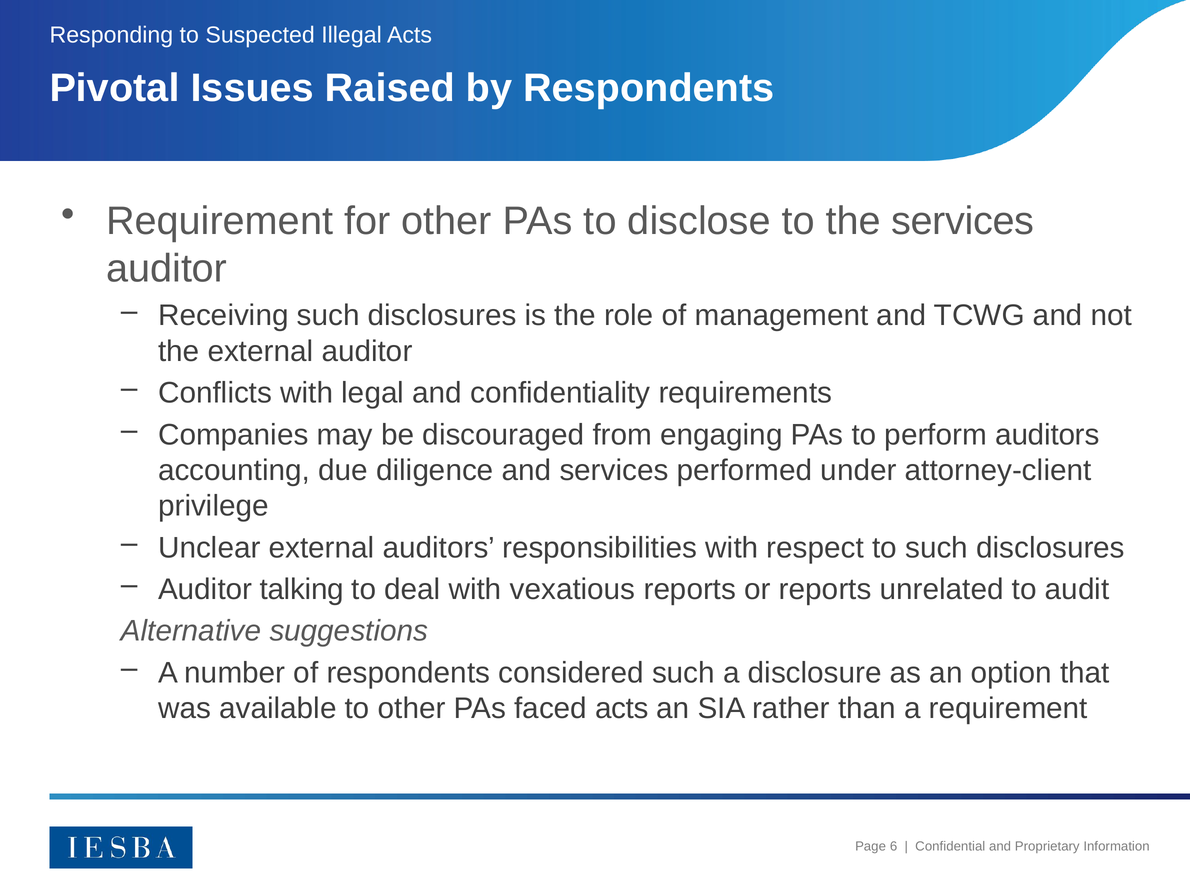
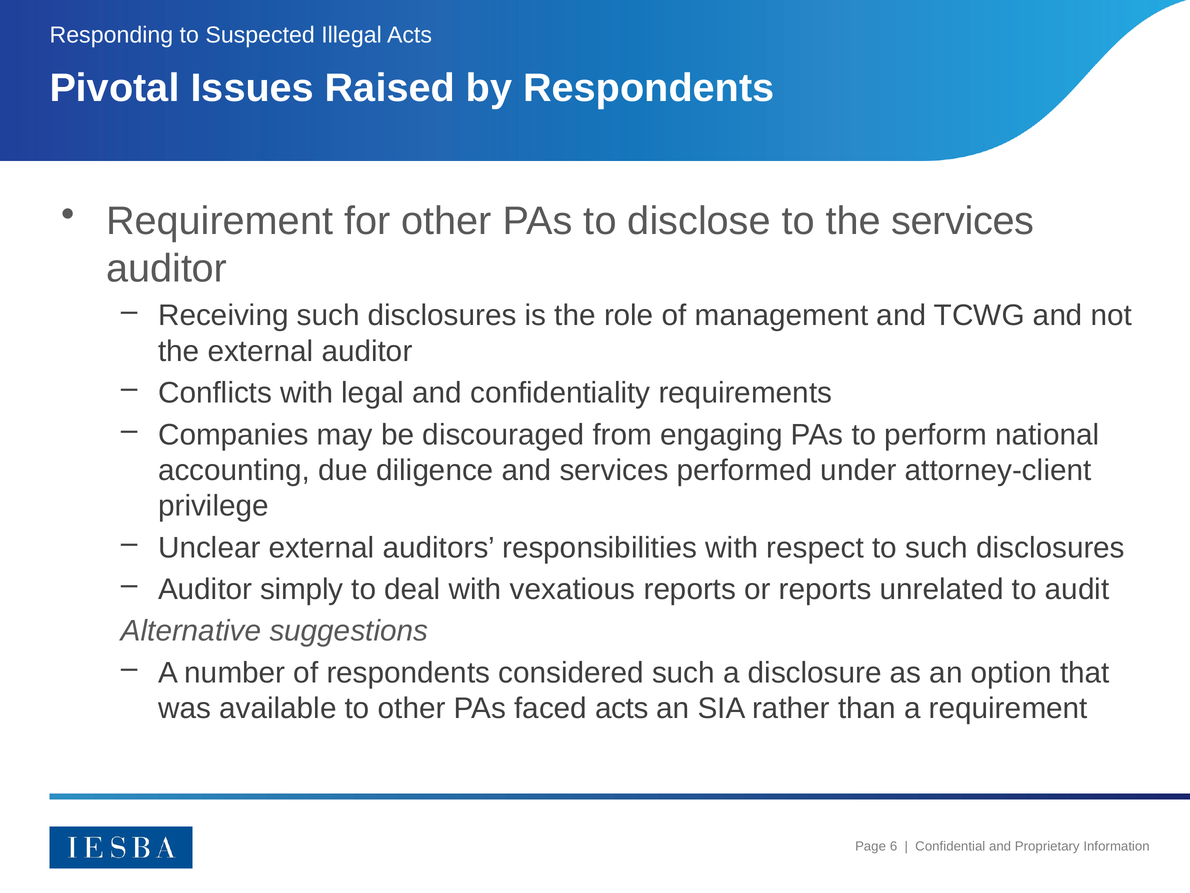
perform auditors: auditors -> national (1047, 434)
talking: talking -> simply (302, 589)
